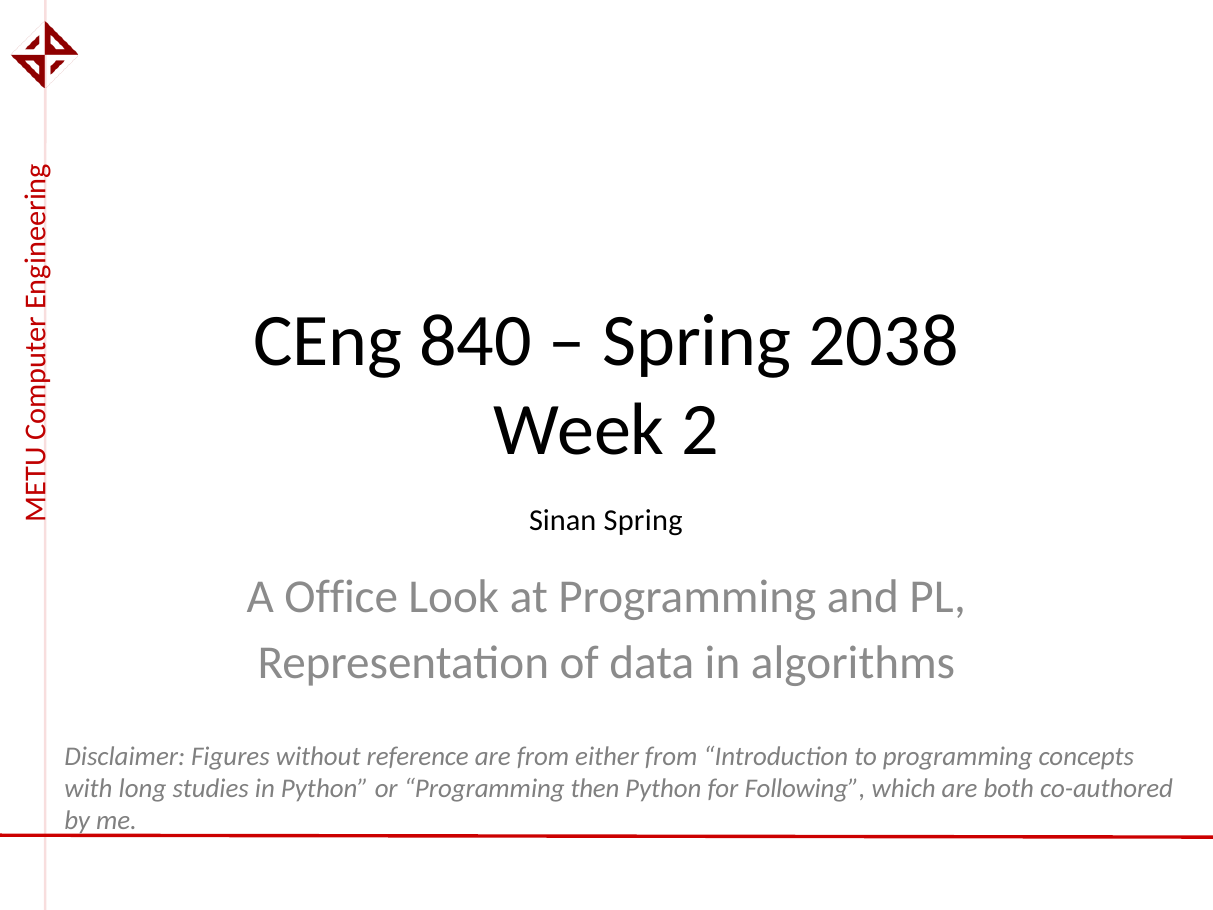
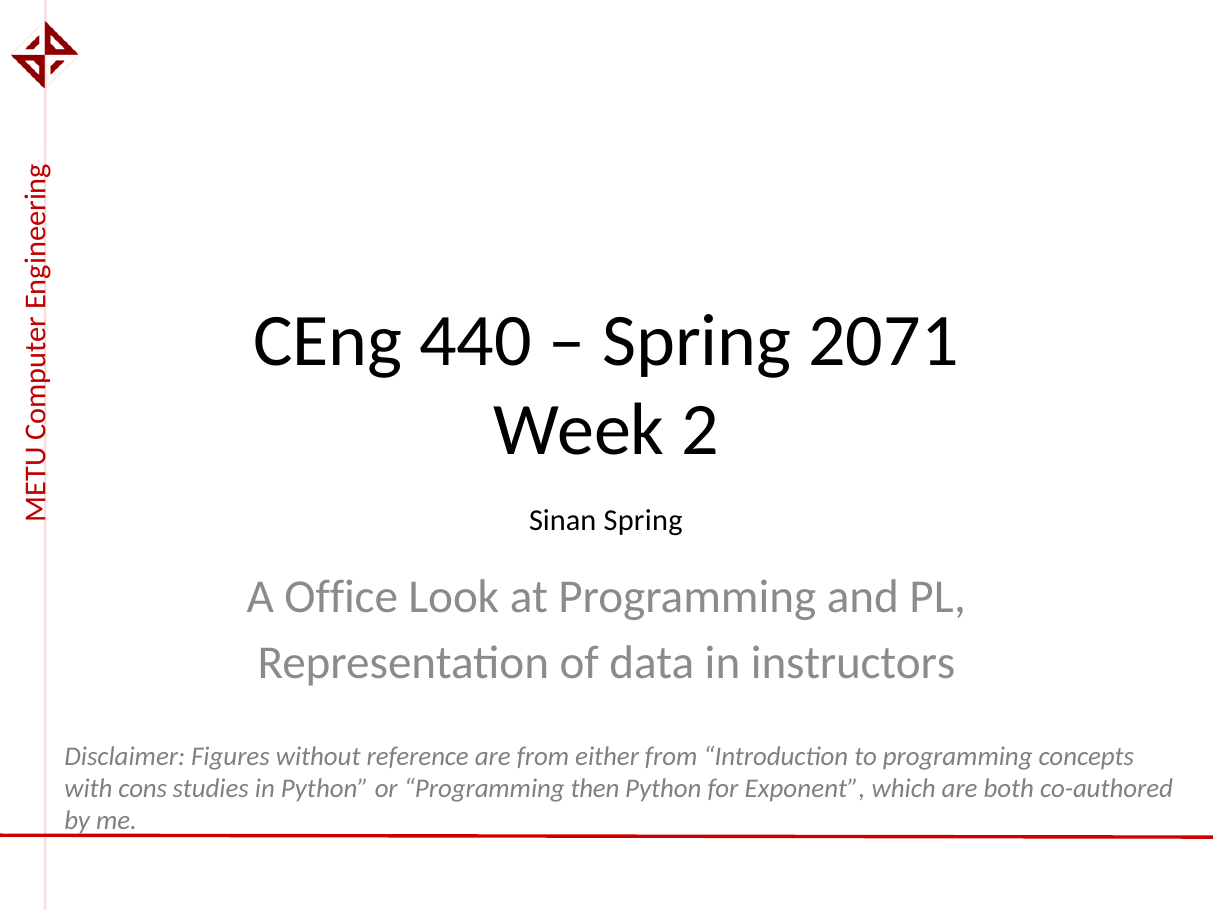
840: 840 -> 440 (476, 341)
2038: 2038 -> 2071 (884, 341)
algorithms: algorithms -> instructors (853, 663)
long: long -> cons (143, 788)
Following: Following -> Exponent (805, 788)
